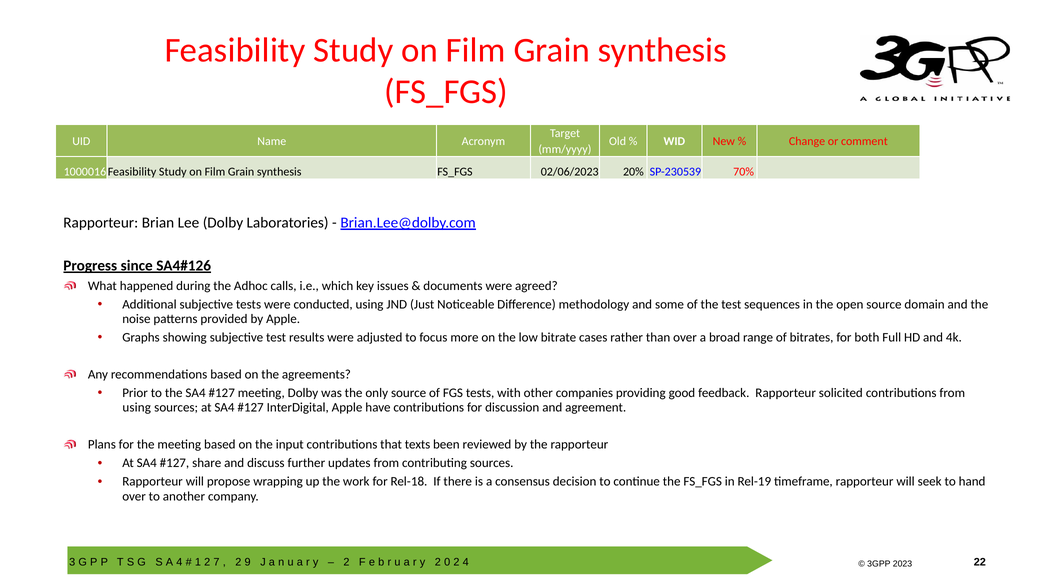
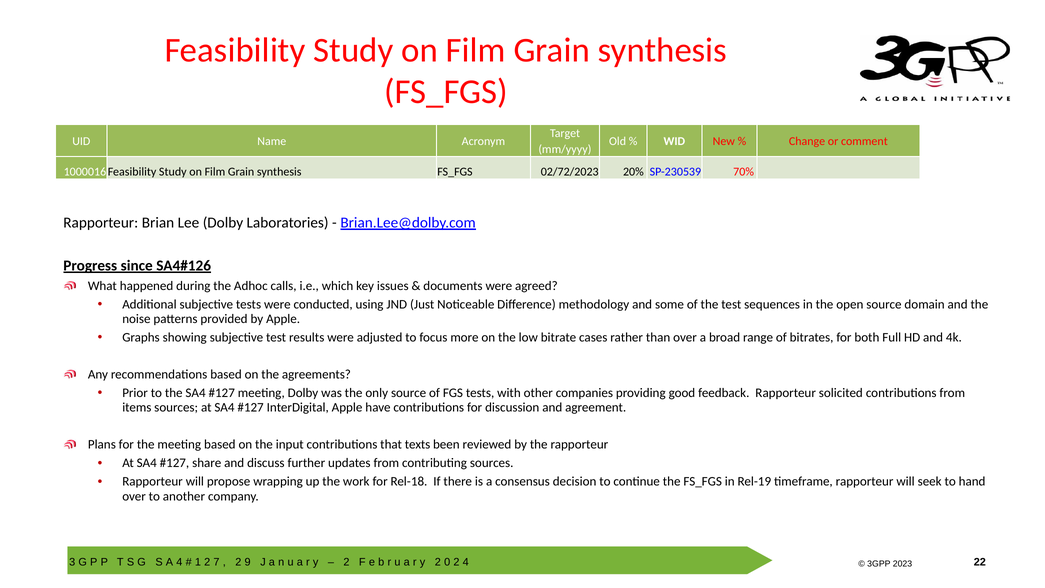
02/06/2023: 02/06/2023 -> 02/72/2023 (570, 172)
using: using -> items (137, 407)
